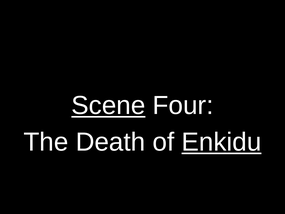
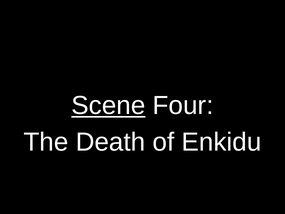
Enkidu underline: present -> none (221, 142)
